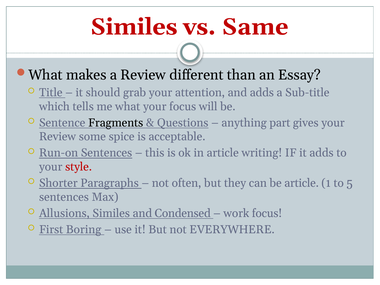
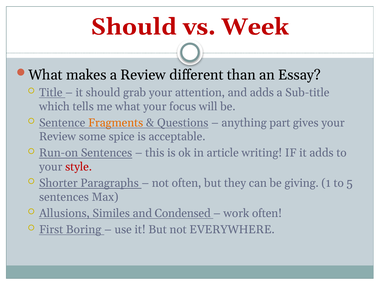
Similes: Similes -> Should (134, 27)
Same: Same -> Week (255, 27)
Fragments colour: black -> orange (116, 123)
be article: article -> giving (302, 183)
work focus: focus -> often (267, 213)
